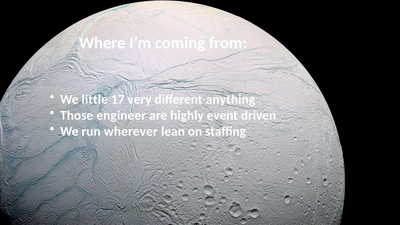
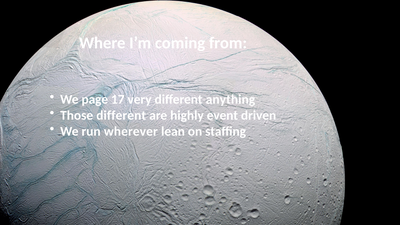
little: little -> page (95, 99)
Those engineer: engineer -> different (121, 115)
